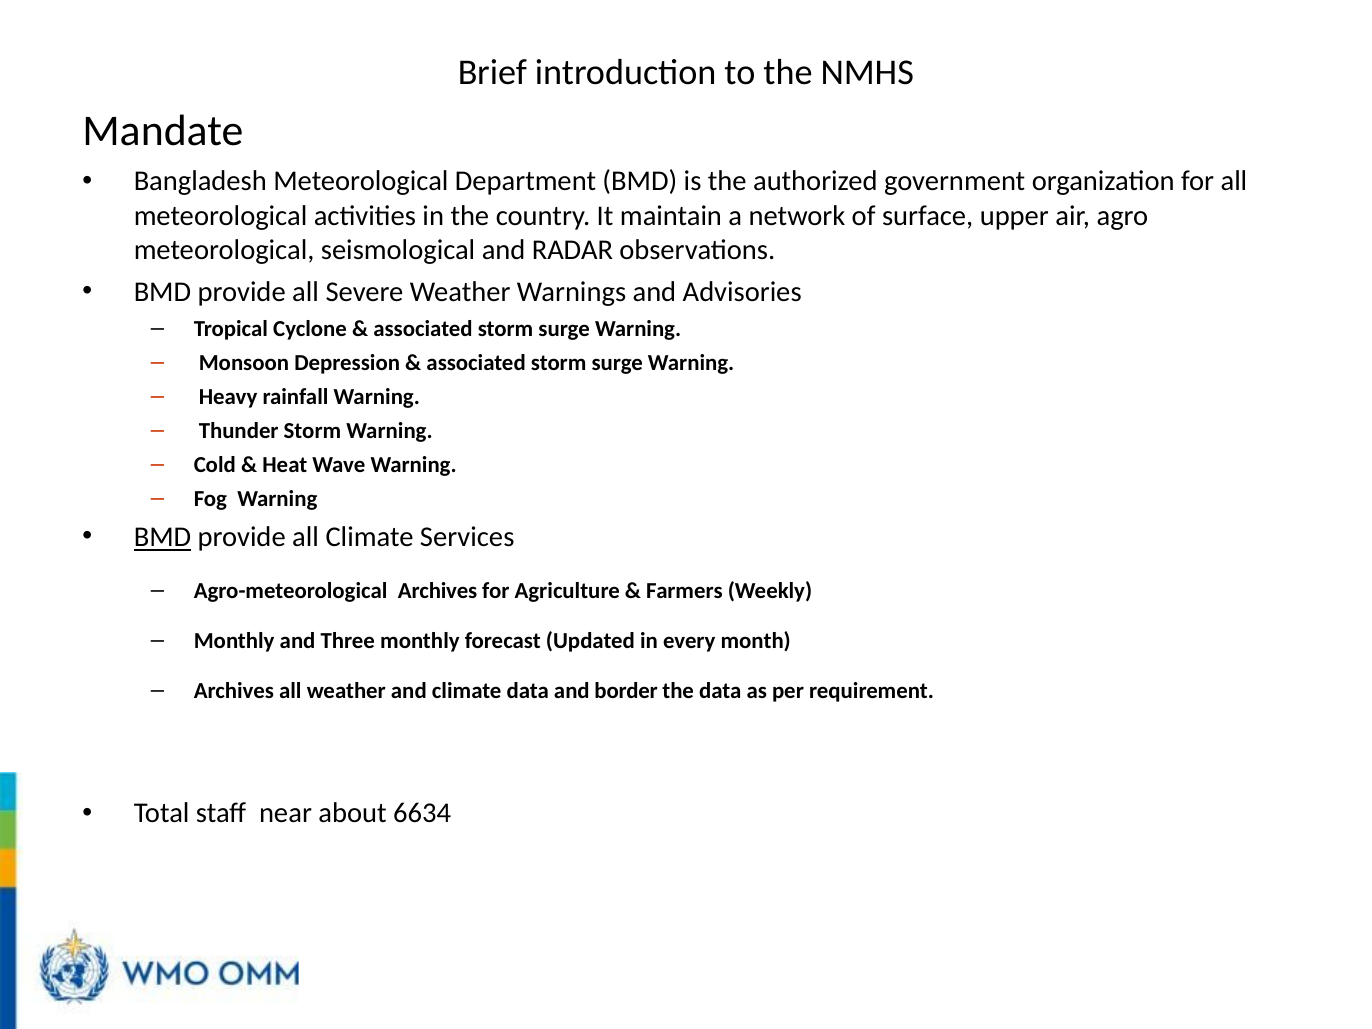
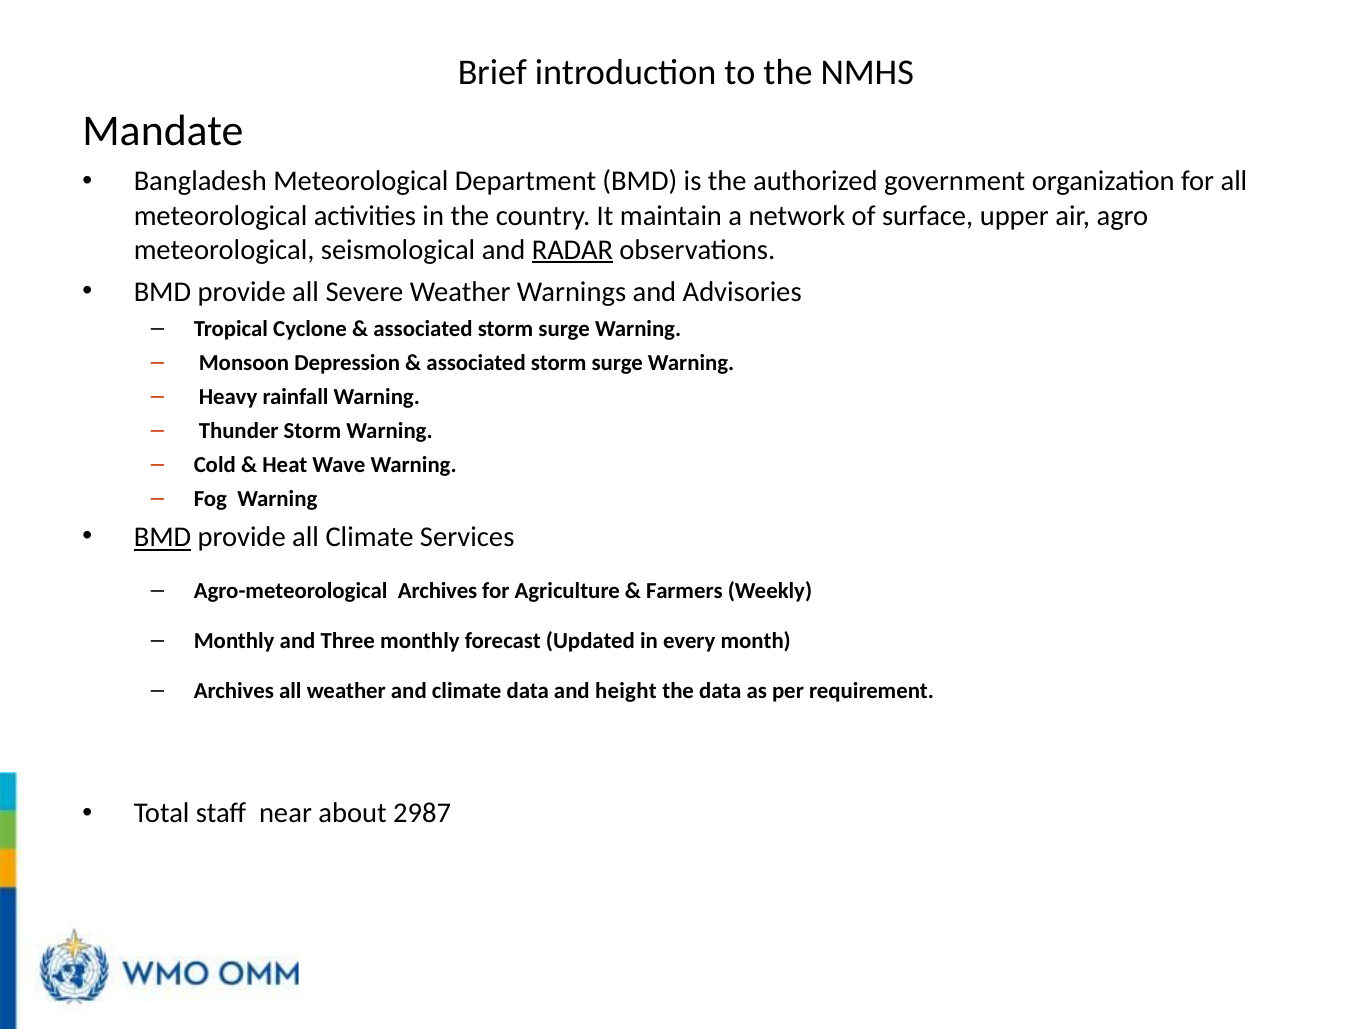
RADAR underline: none -> present (573, 250)
border: border -> height (626, 691)
6634: 6634 -> 2987 (422, 814)
